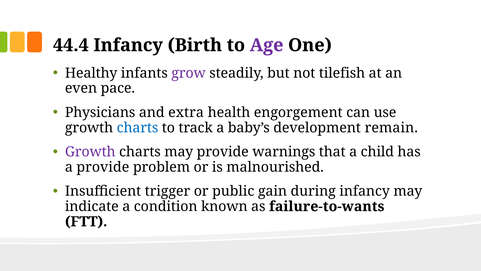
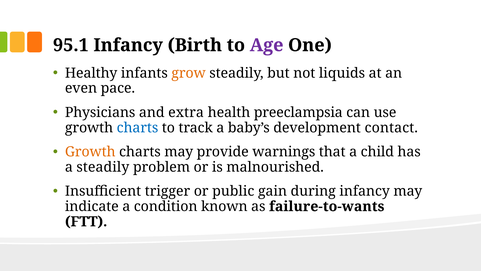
44.4: 44.4 -> 95.1 (71, 45)
grow colour: purple -> orange (189, 73)
tilefish: tilefish -> liquids (342, 73)
engorgement: engorgement -> preeclampsia (298, 112)
remain: remain -> contact (391, 128)
Growth colour: purple -> orange (90, 152)
a provide: provide -> steadily (103, 167)
